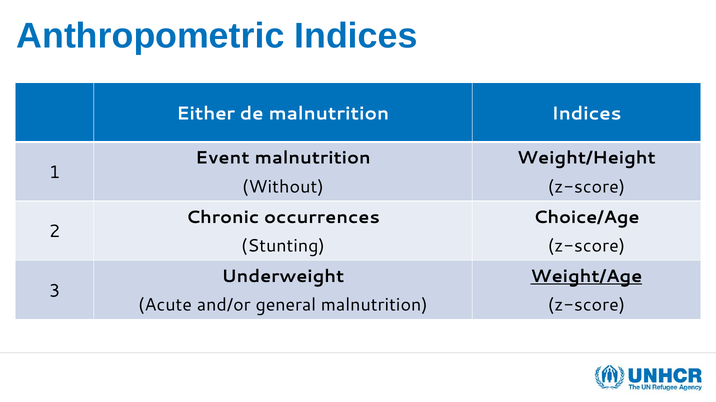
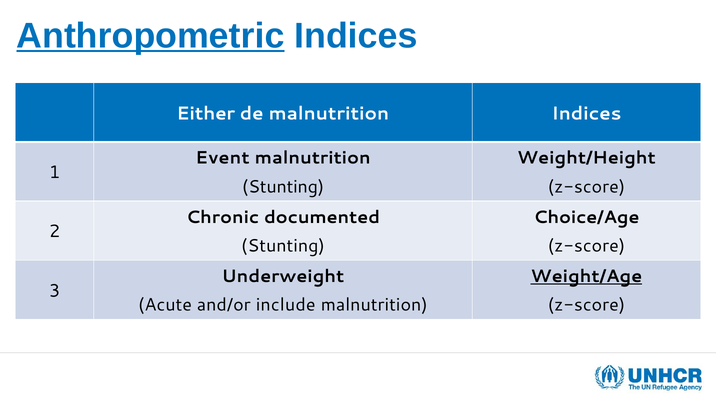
Anthropometric underline: none -> present (150, 36)
Without: Without -> Stunting (283, 187)
occurrences: occurrences -> documented (322, 218)
general: general -> include (286, 306)
